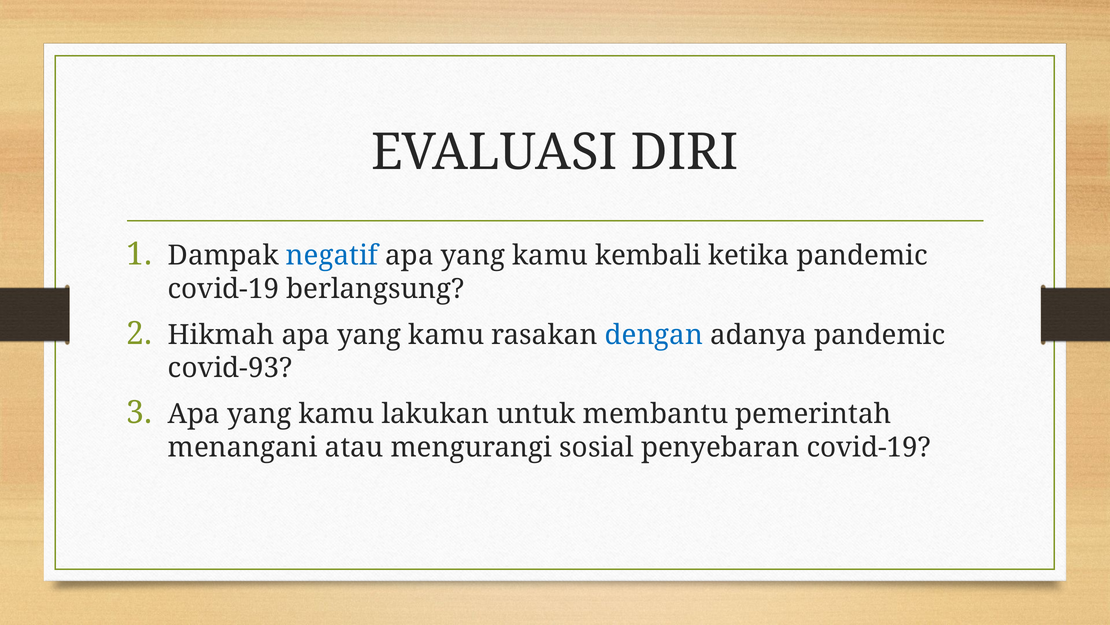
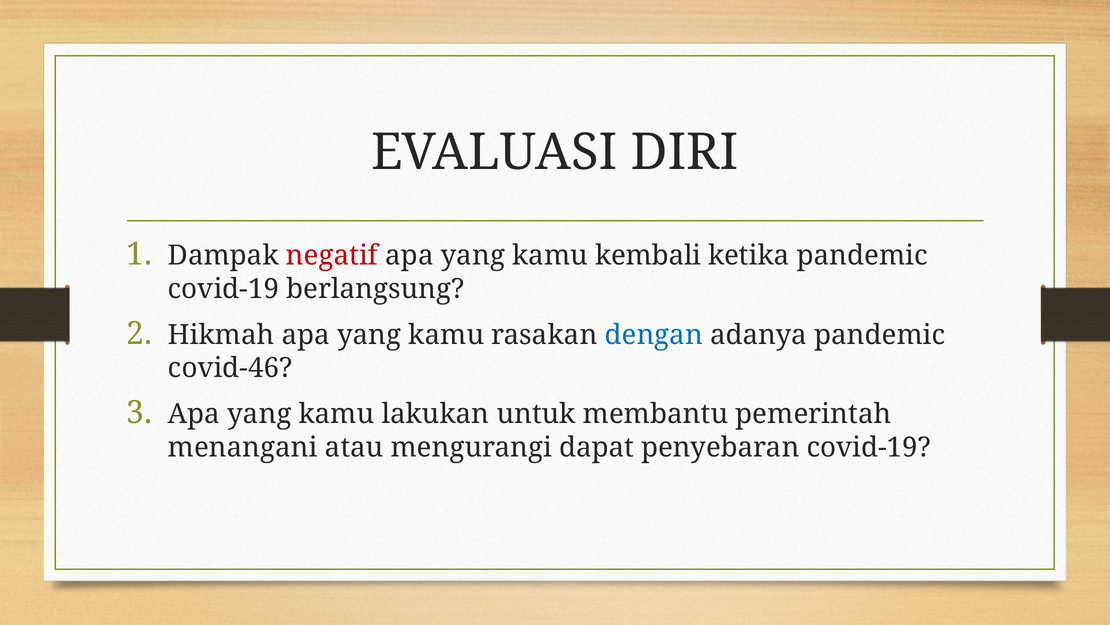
negatif colour: blue -> red (332, 256)
covid-93: covid-93 -> covid-46 (230, 368)
sosial: sosial -> dapat (597, 447)
